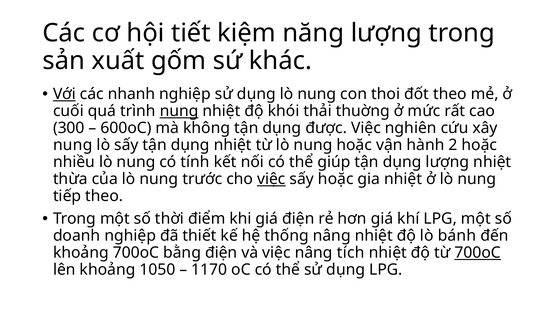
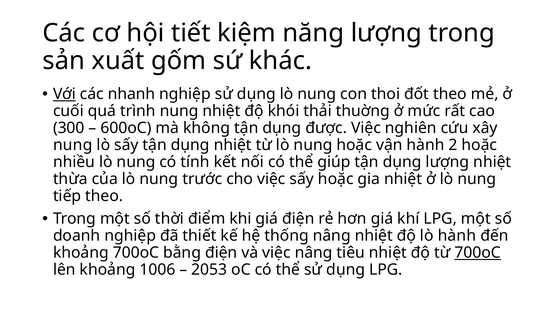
nung underline: present -> none (179, 111)
việc underline: present -> none (271, 179)
lò bánh: bánh -> hành (457, 236)
tích: tích -> tiêu (351, 253)
1050: 1050 -> 1006 (157, 270)
1170: 1170 -> 2053 (209, 270)
